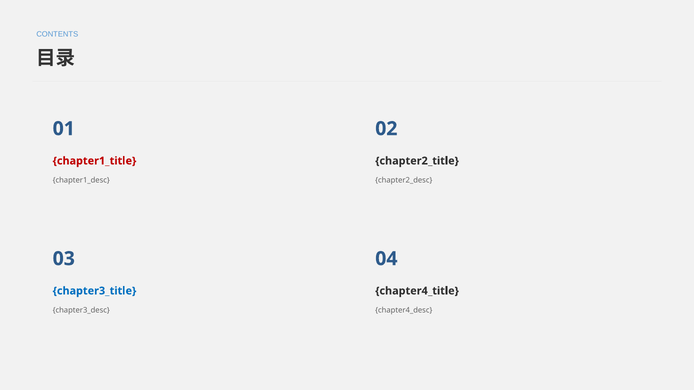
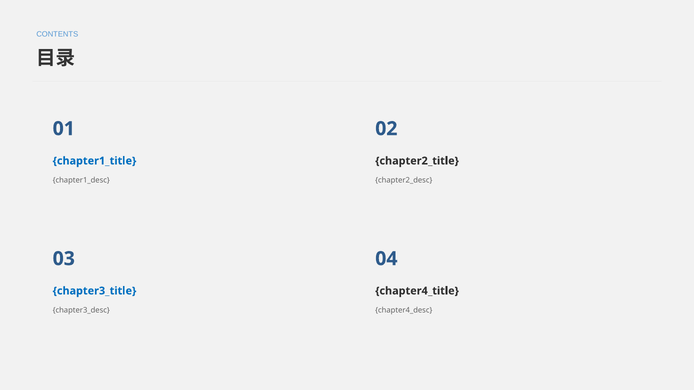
chapter1_title colour: red -> blue (94, 161)
